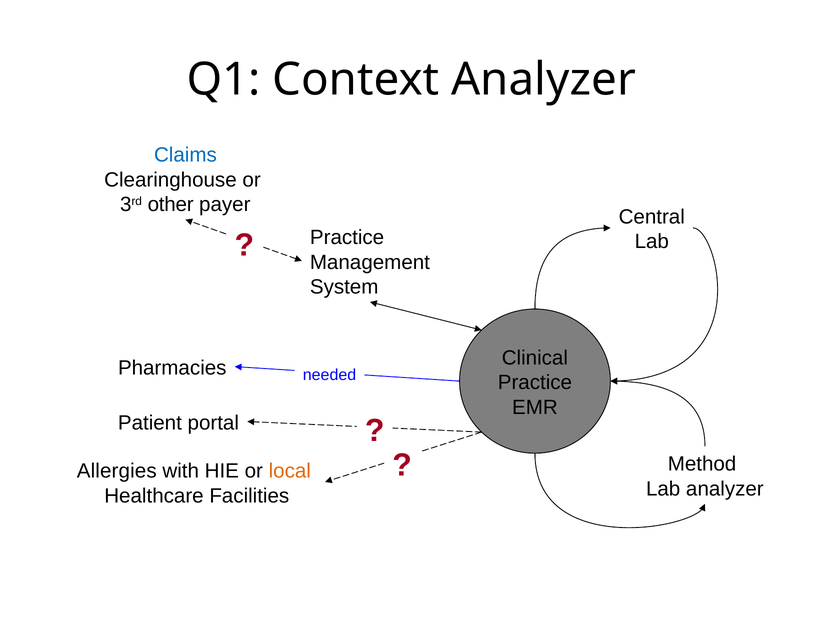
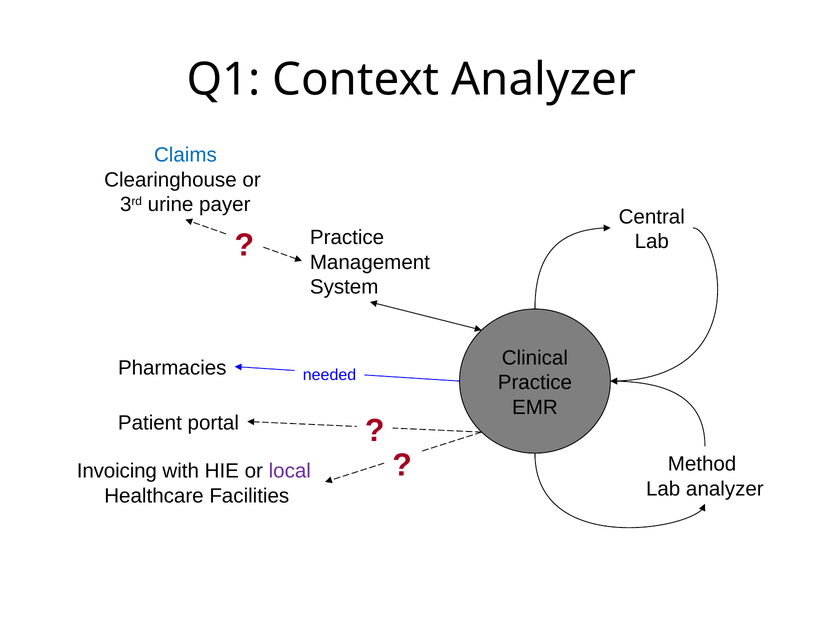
other: other -> urine (171, 204)
Allergies: Allergies -> Invoicing (117, 470)
local colour: orange -> purple (290, 470)
